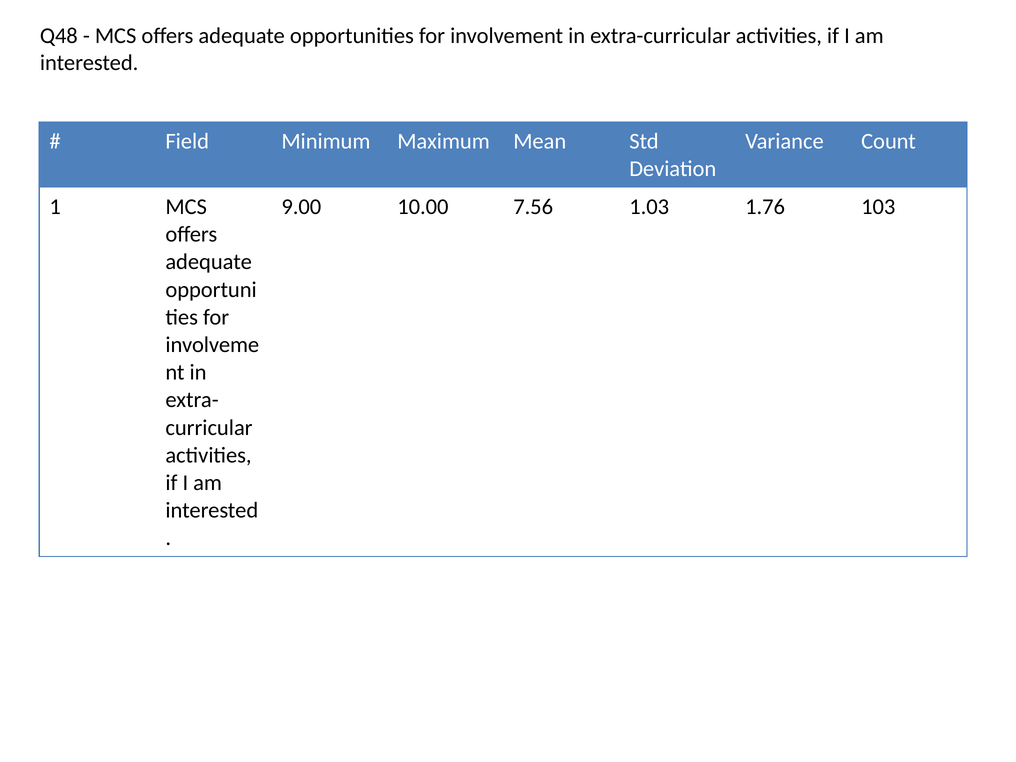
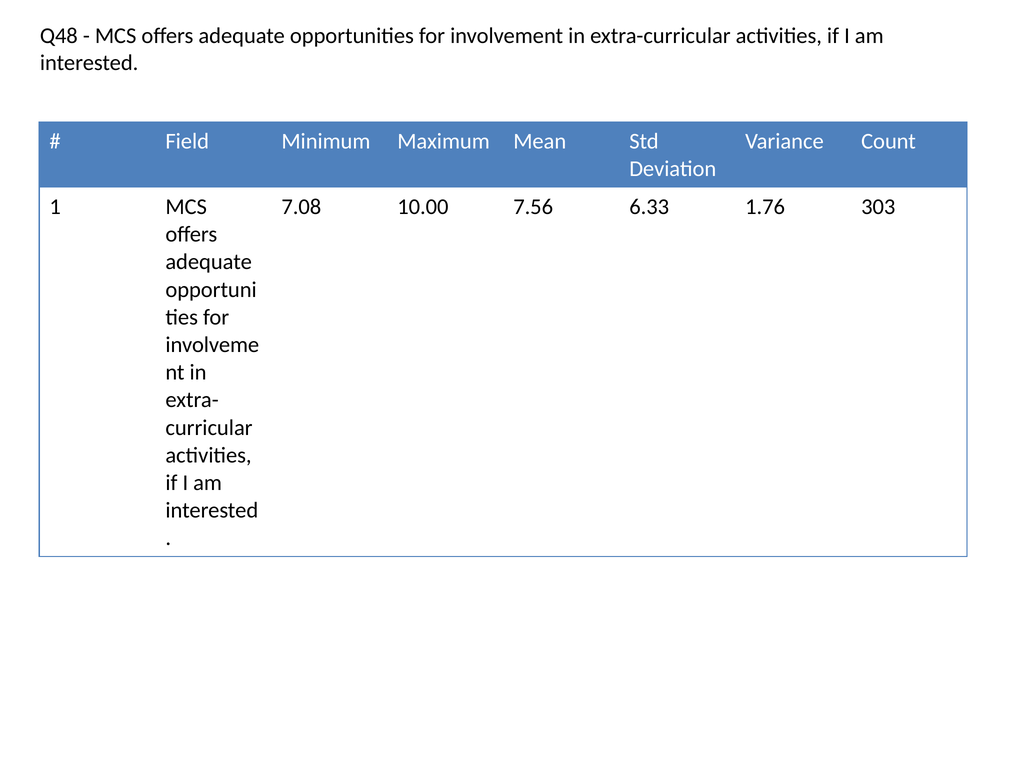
9.00: 9.00 -> 7.08 (301, 207)
1.03: 1.03 -> 6.33 (649, 207)
103: 103 -> 303 (878, 207)
